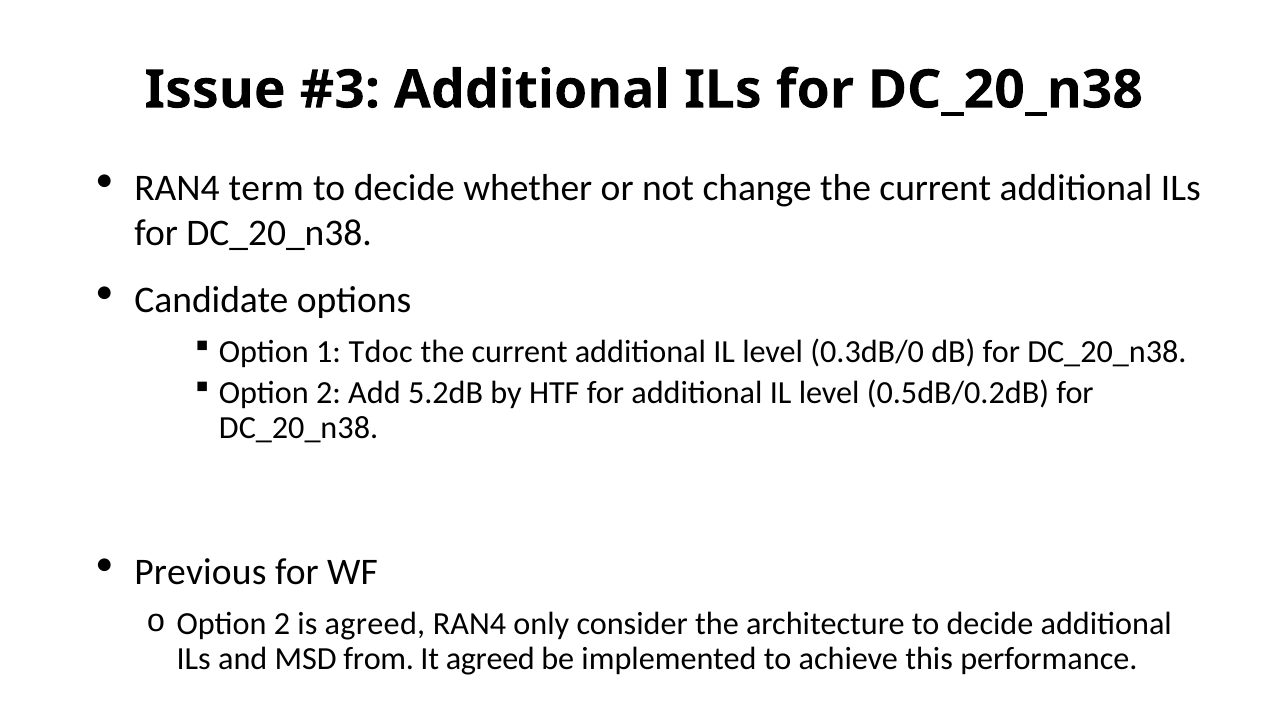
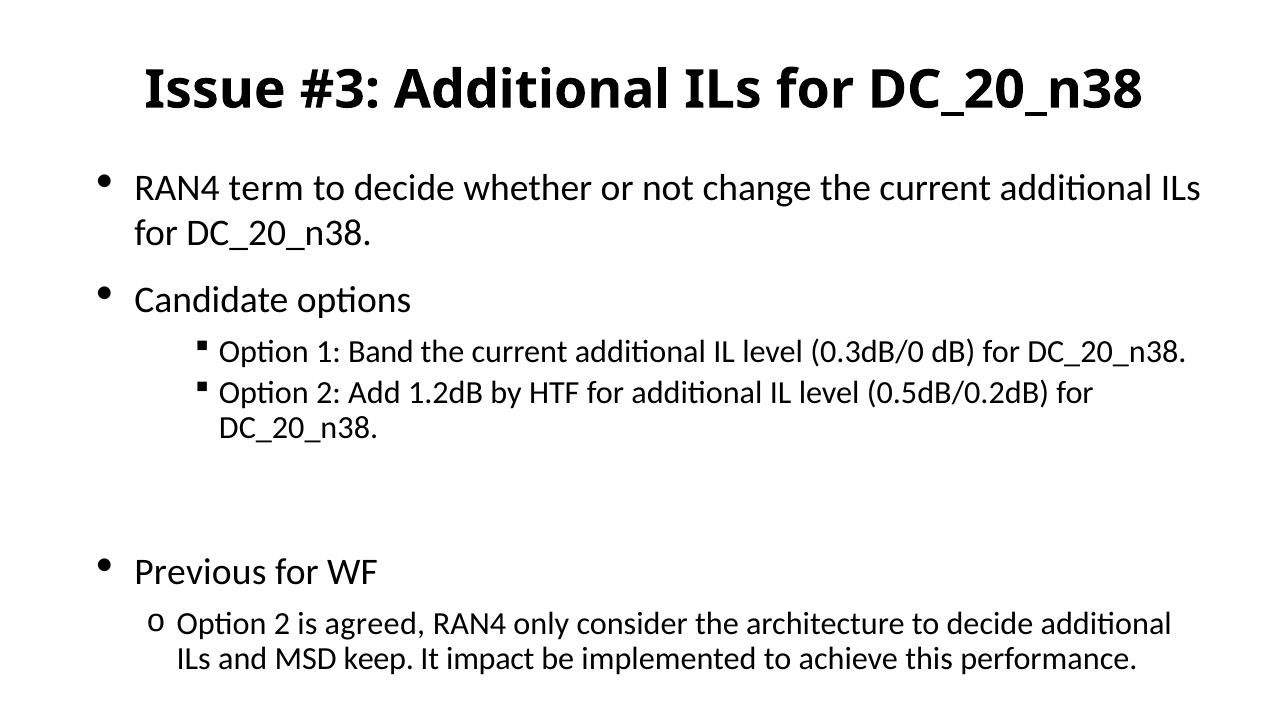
Tdoc: Tdoc -> Band (381, 352)
5.2dB: 5.2dB -> 1.2dB (446, 393)
from: from -> keep (379, 659)
It agreed: agreed -> impact (490, 659)
